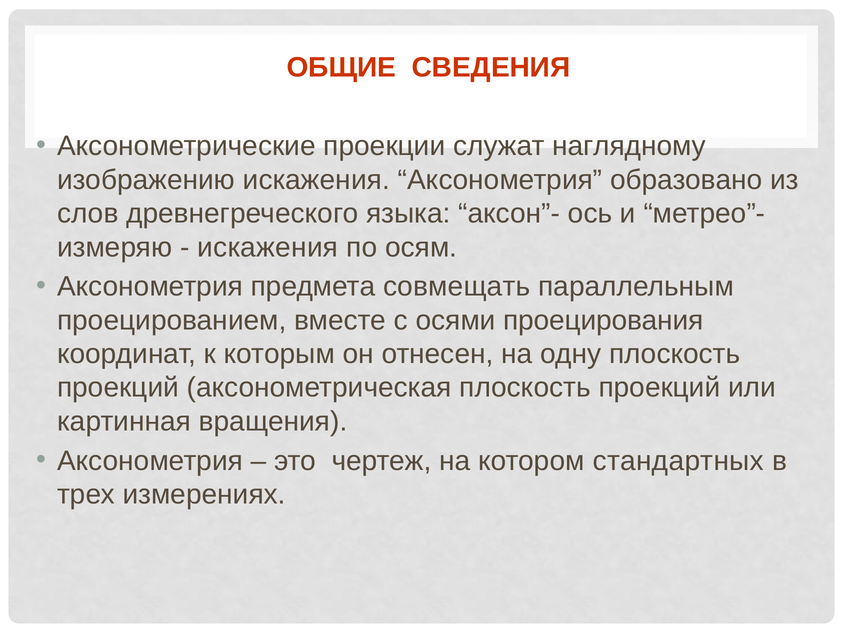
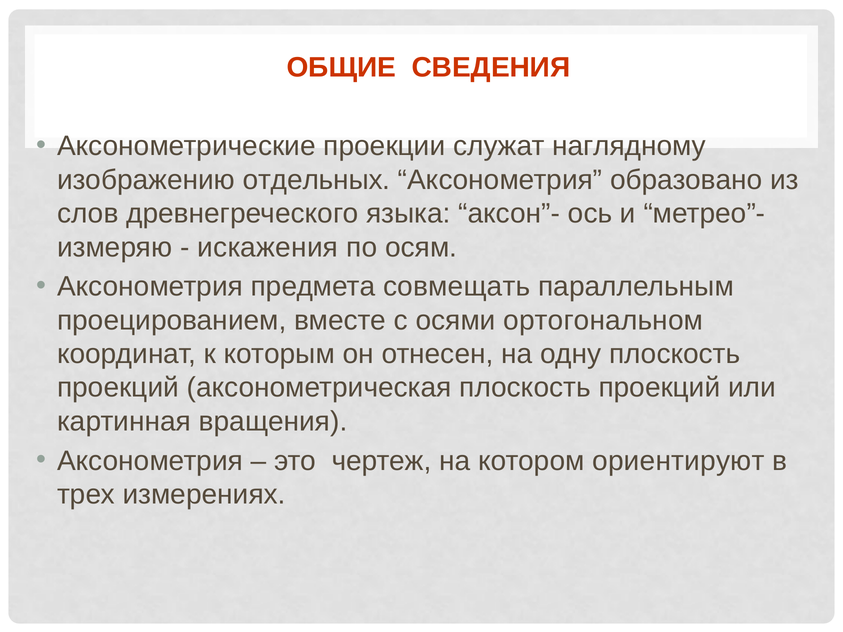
изображению искажения: искажения -> отдельных (317, 180)
проецирования: проецирования -> ортогональном (603, 320)
стандартных: стандартных -> ориентируют (678, 461)
